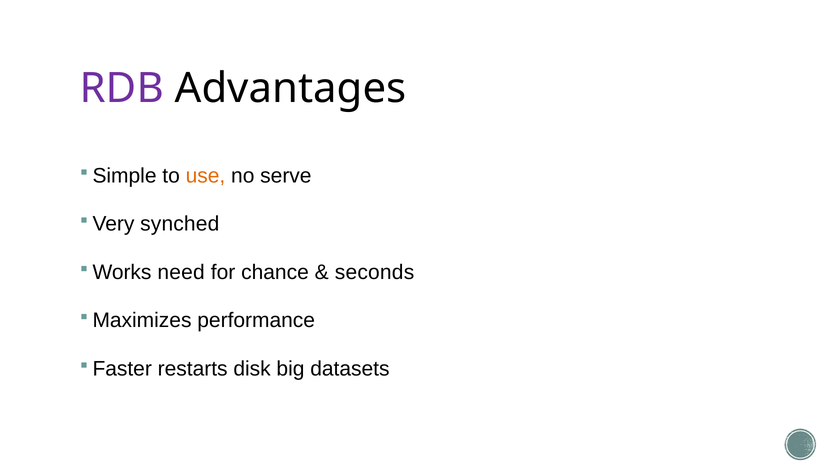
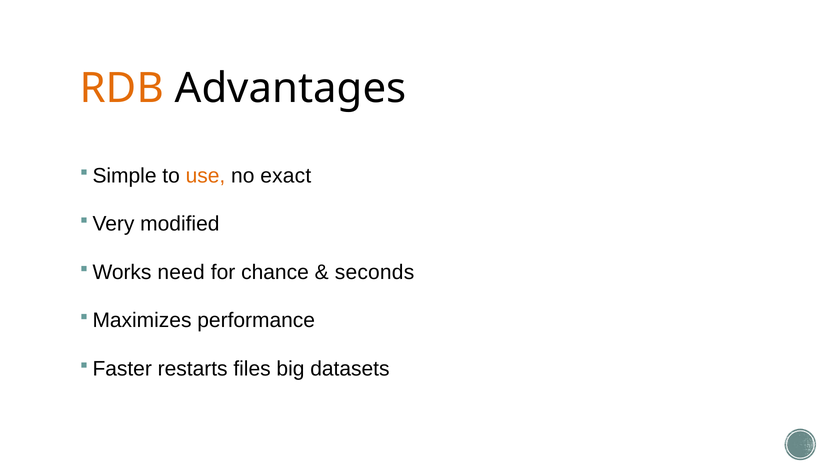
RDB colour: purple -> orange (122, 88)
serve: serve -> exact (286, 176)
synched: synched -> modified (180, 224)
disk: disk -> files (252, 369)
